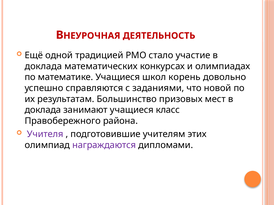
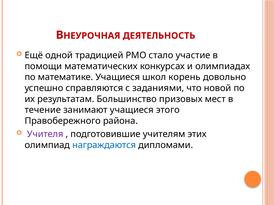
доклада: доклада -> помощи (43, 66)
доклада: доклада -> течение (43, 110)
класс: класс -> этого (168, 110)
награждаются colour: purple -> blue (104, 145)
